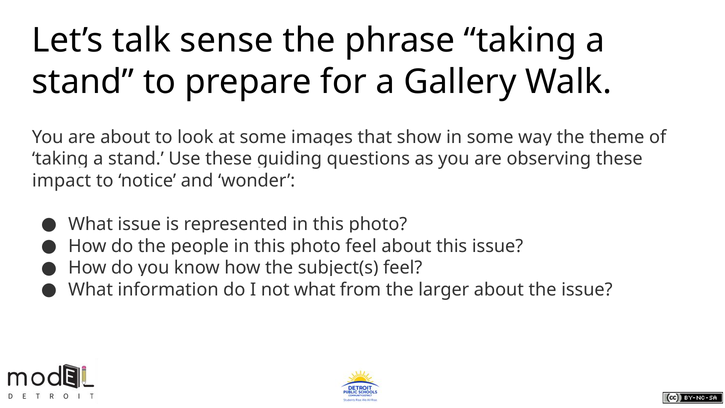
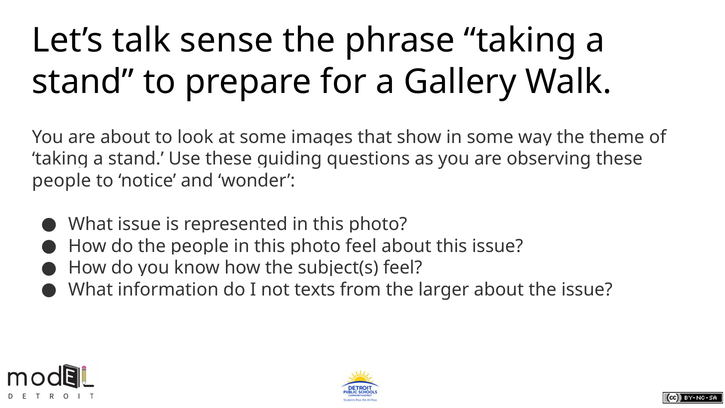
impact: impact -> people (62, 181)
not what: what -> texts (315, 289)
